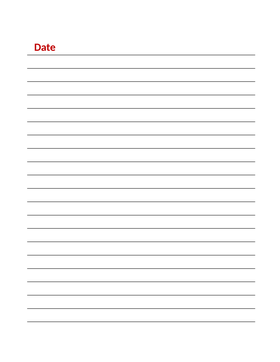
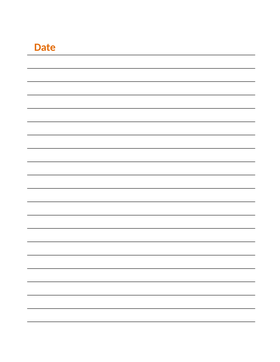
Date colour: red -> orange (45, 47)
